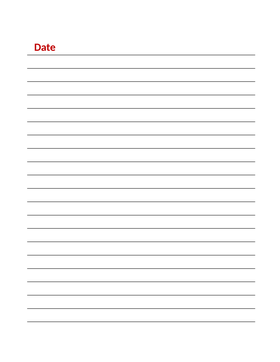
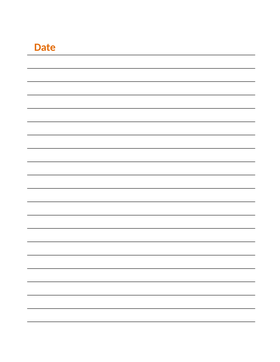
Date colour: red -> orange (45, 47)
